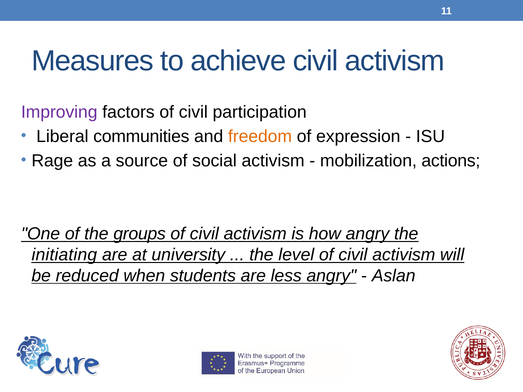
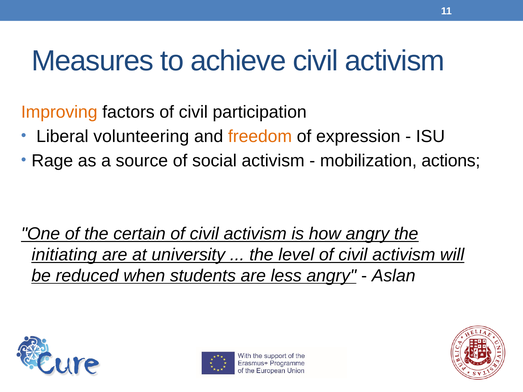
Improving colour: purple -> orange (59, 112)
communities: communities -> volunteering (141, 136)
groups: groups -> certain (139, 234)
